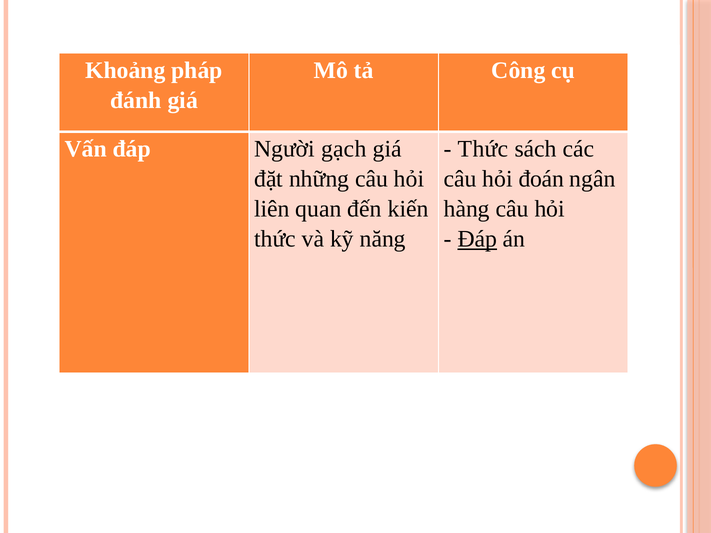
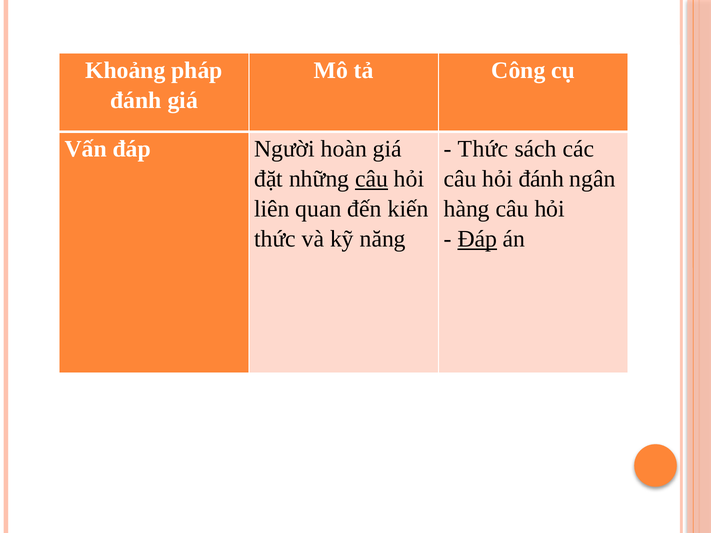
gạch: gạch -> hoàn (344, 149)
câu underline: none -> present (372, 179)
hỏi đoán: đoán -> đánh (541, 179)
